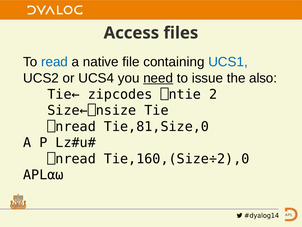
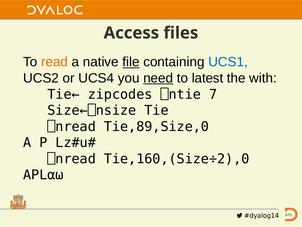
read colour: blue -> orange (55, 62)
file underline: none -> present (131, 62)
issue: issue -> latest (208, 78)
also: also -> with (263, 78)
2: 2 -> 7 (213, 94)
Tie,81,Size,0: Tie,81,Size,0 -> Tie,89,Size,0 (156, 126)
